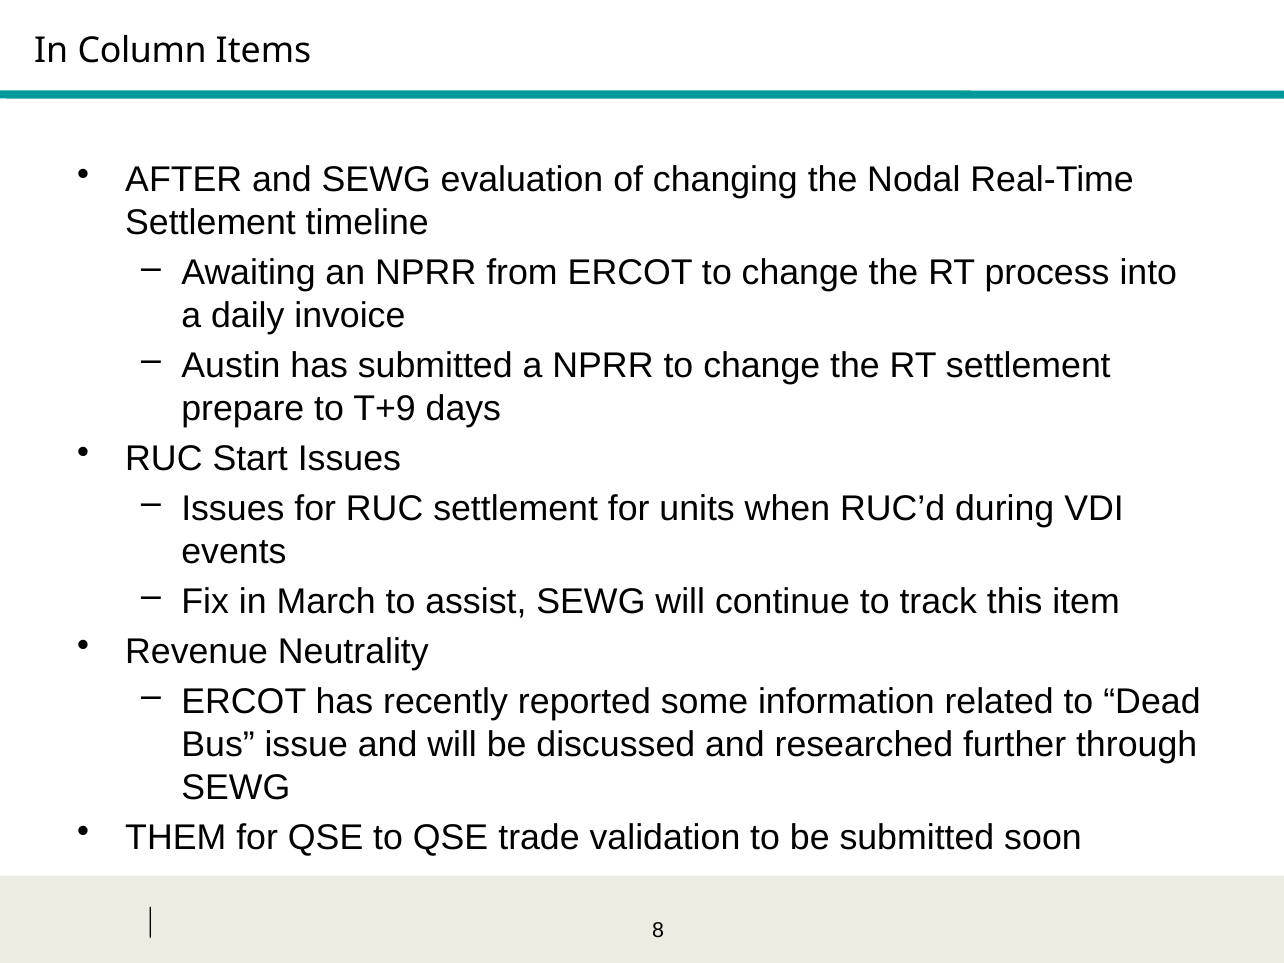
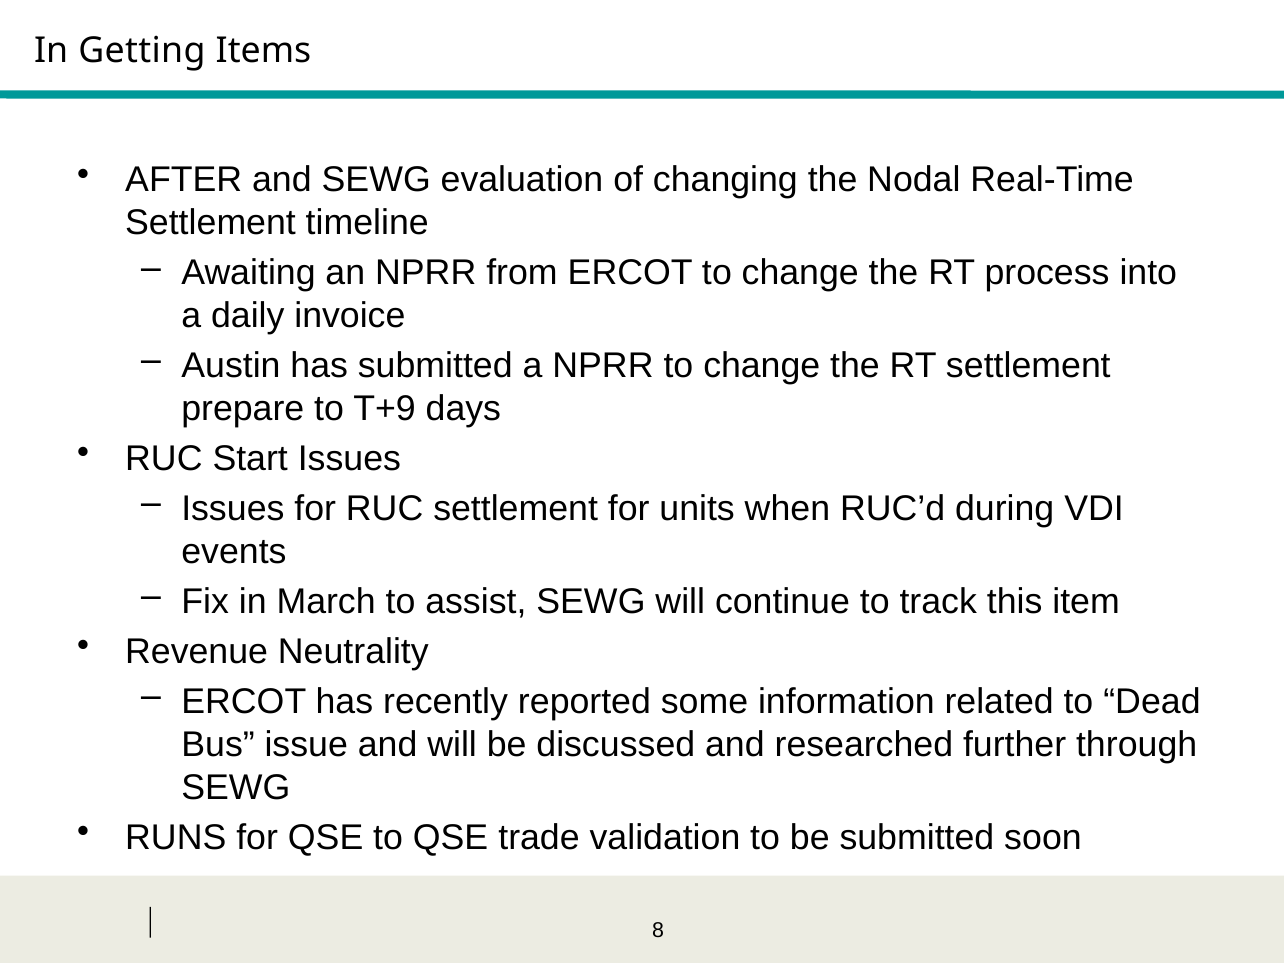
Column: Column -> Getting (142, 51)
THEM: THEM -> RUNS (176, 837)
